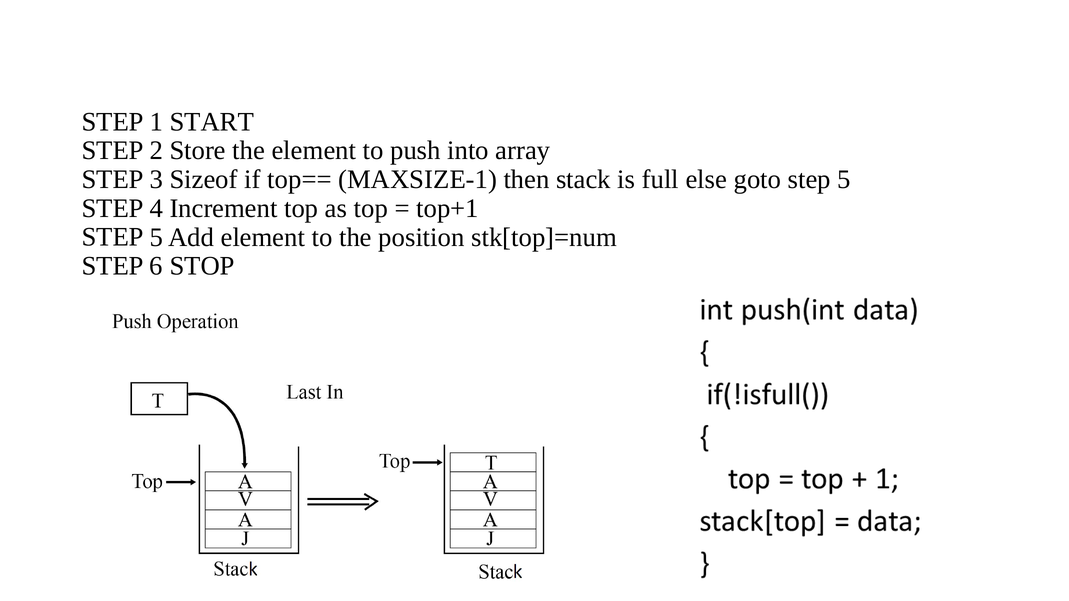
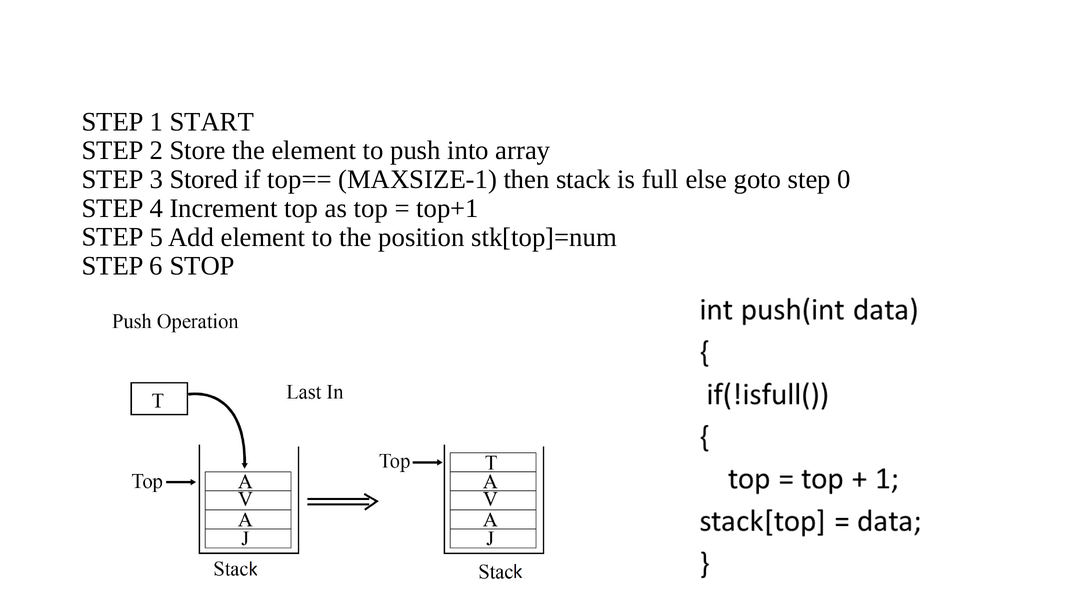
Sizeof: Sizeof -> Stored (204, 180)
step 5: 5 -> 0 (844, 180)
